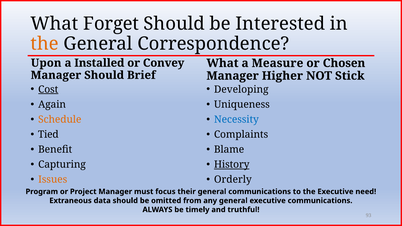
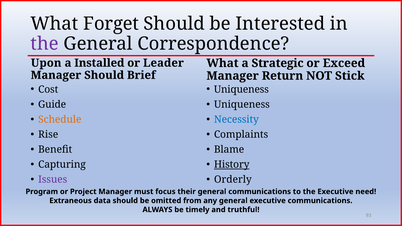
the colour: orange -> purple (45, 44)
Convey: Convey -> Leader (163, 63)
Measure: Measure -> Strategic (278, 63)
Chosen: Chosen -> Exceed (344, 63)
Higher: Higher -> Return (283, 76)
Cost underline: present -> none (48, 89)
Developing: Developing -> Uniqueness (241, 89)
Again: Again -> Guide (52, 104)
Tied: Tied -> Rise (48, 135)
Issues colour: orange -> purple (53, 180)
